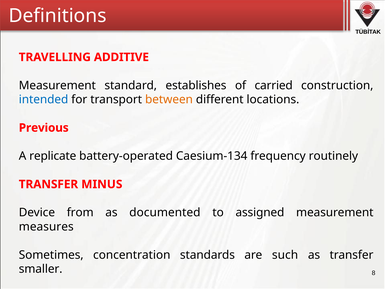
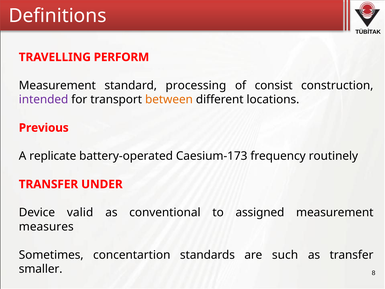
ADDITIVE: ADDITIVE -> PERFORM (121, 57)
establishes: establishes -> processing (196, 85)
carried: carried -> consist (274, 85)
intended colour: blue -> purple (44, 99)
Caesium-134: Caesium-134 -> Caesium-173 (212, 156)
MINUS: MINUS -> UNDER (102, 184)
from: from -> valid (80, 212)
documented: documented -> conventional (165, 212)
concentration: concentration -> concentartion (132, 255)
